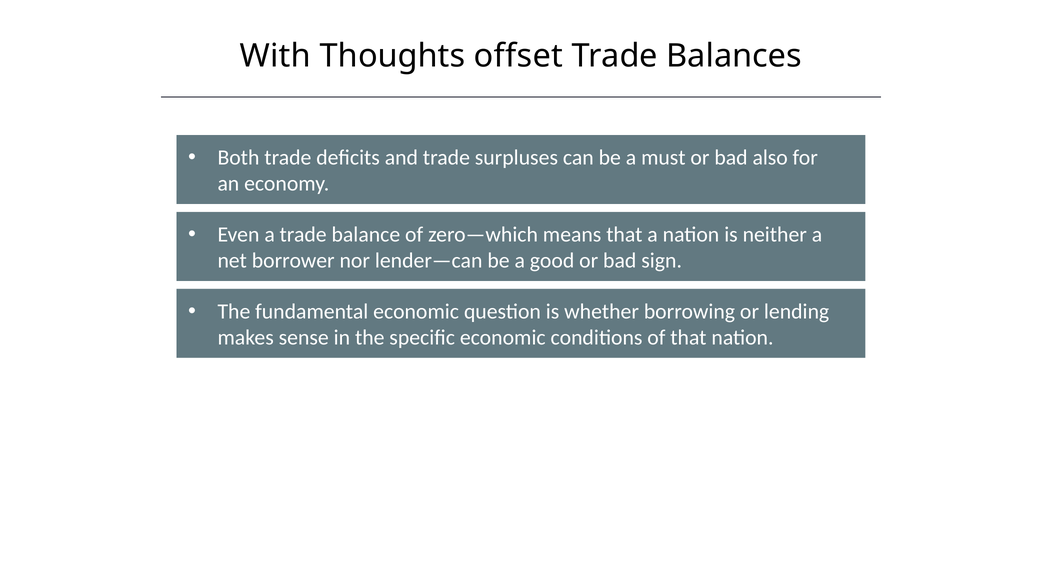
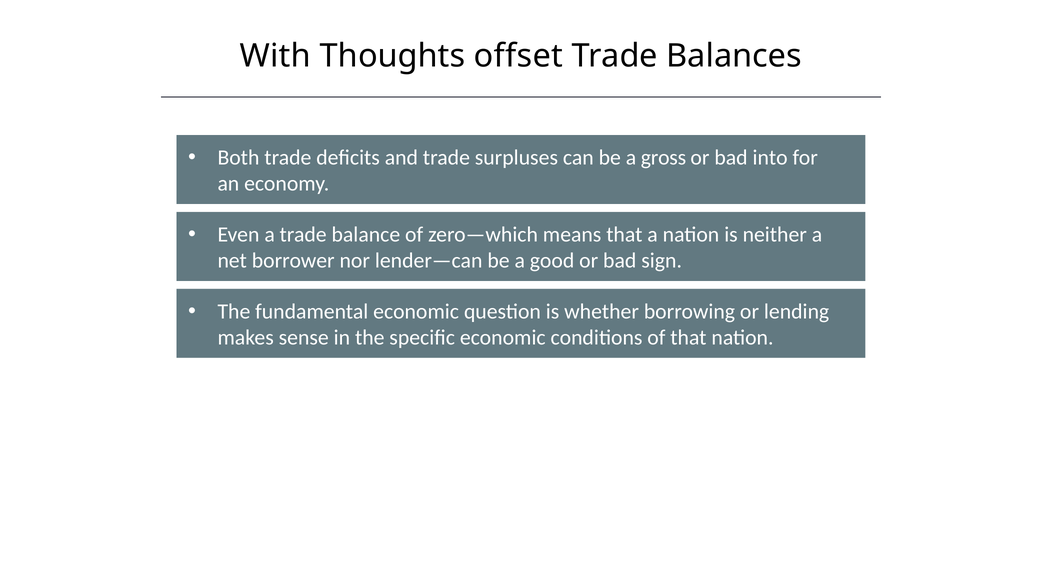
must: must -> gross (663, 158)
also: also -> into (770, 158)
